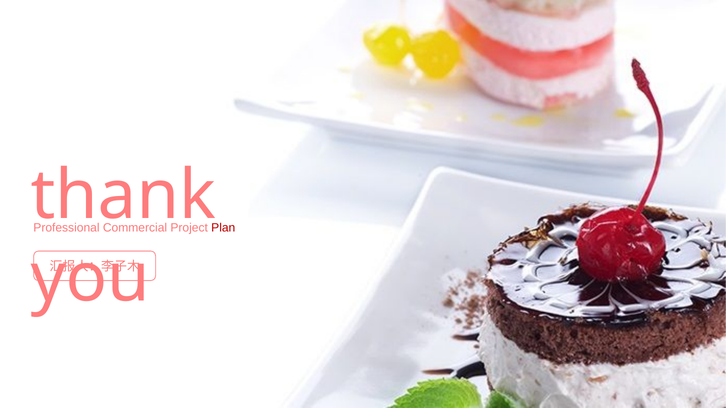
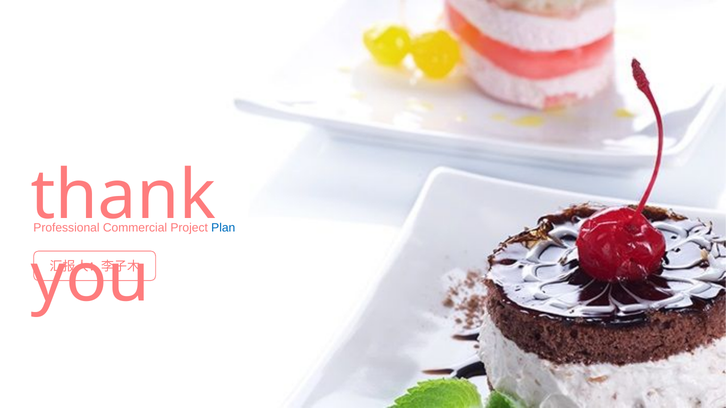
Plan colour: red -> blue (223, 228)
